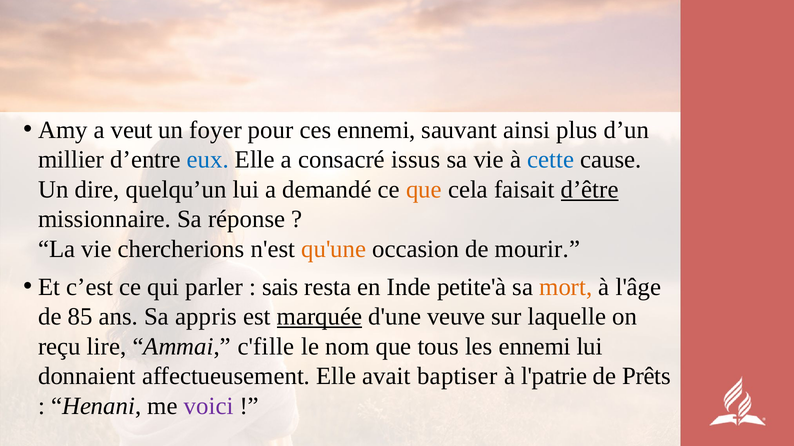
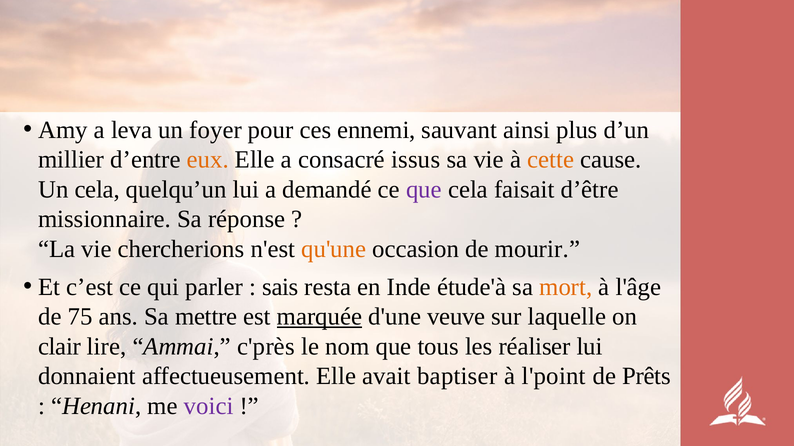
veut: veut -> leva (132, 130)
eux colour: blue -> orange (208, 160)
cette colour: blue -> orange (551, 160)
Un dire: dire -> cela (97, 190)
que colour: orange -> purple (424, 190)
d’être underline: present -> none (590, 190)
petite'à: petite'à -> étude'à (472, 287)
85: 85 -> 75 (80, 317)
appris: appris -> mettre (206, 317)
reçu: reçu -> clair (60, 347)
c'fille: c'fille -> c'près (266, 347)
les ennemi: ennemi -> réaliser (535, 347)
l'patrie: l'patrie -> l'point (554, 377)
